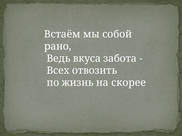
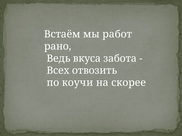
собой: собой -> работ (117, 34)
жизнь: жизнь -> коучи (78, 83)
